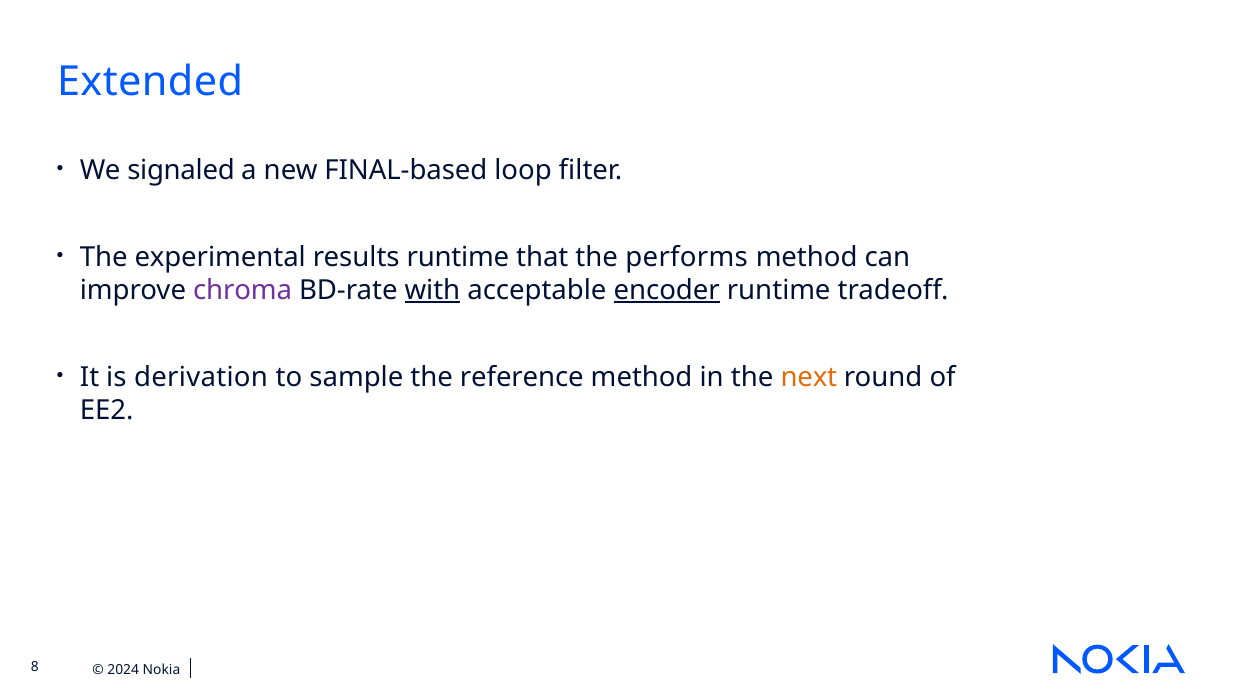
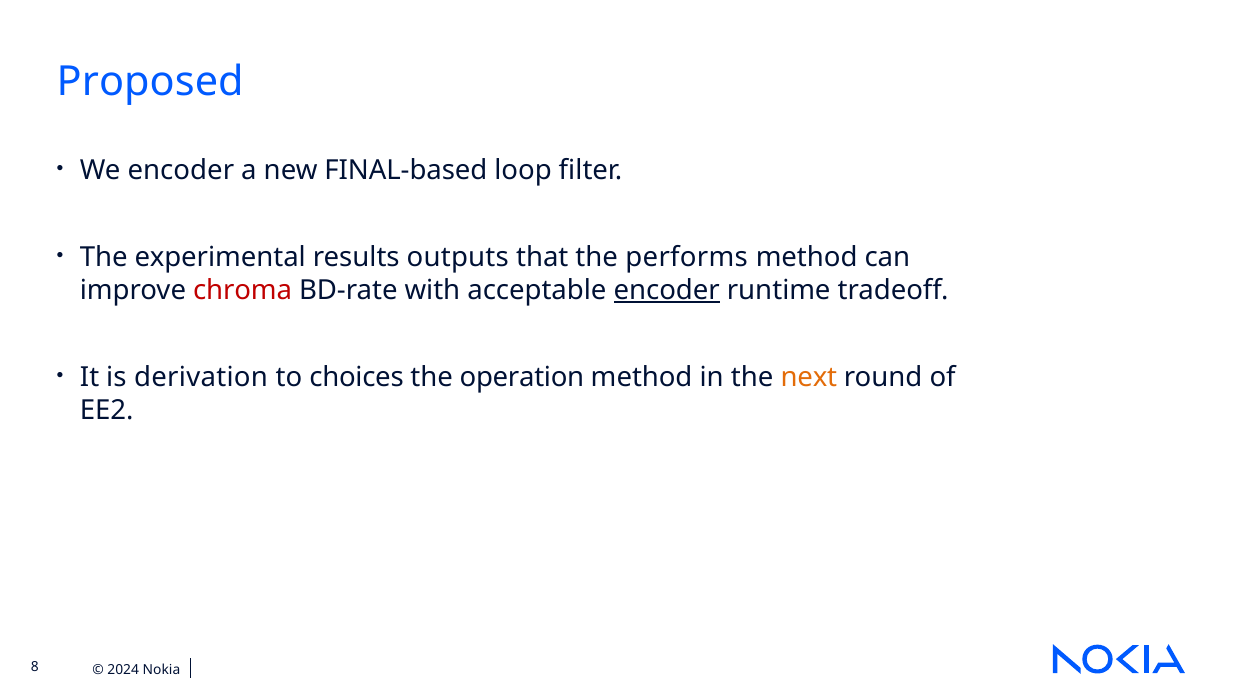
Extended: Extended -> Proposed (150, 82)
We signaled: signaled -> encoder (181, 170)
results runtime: runtime -> outputs (458, 257)
chroma colour: purple -> red (243, 290)
with underline: present -> none (432, 290)
sample: sample -> choices (357, 377)
reference: reference -> operation (522, 377)
